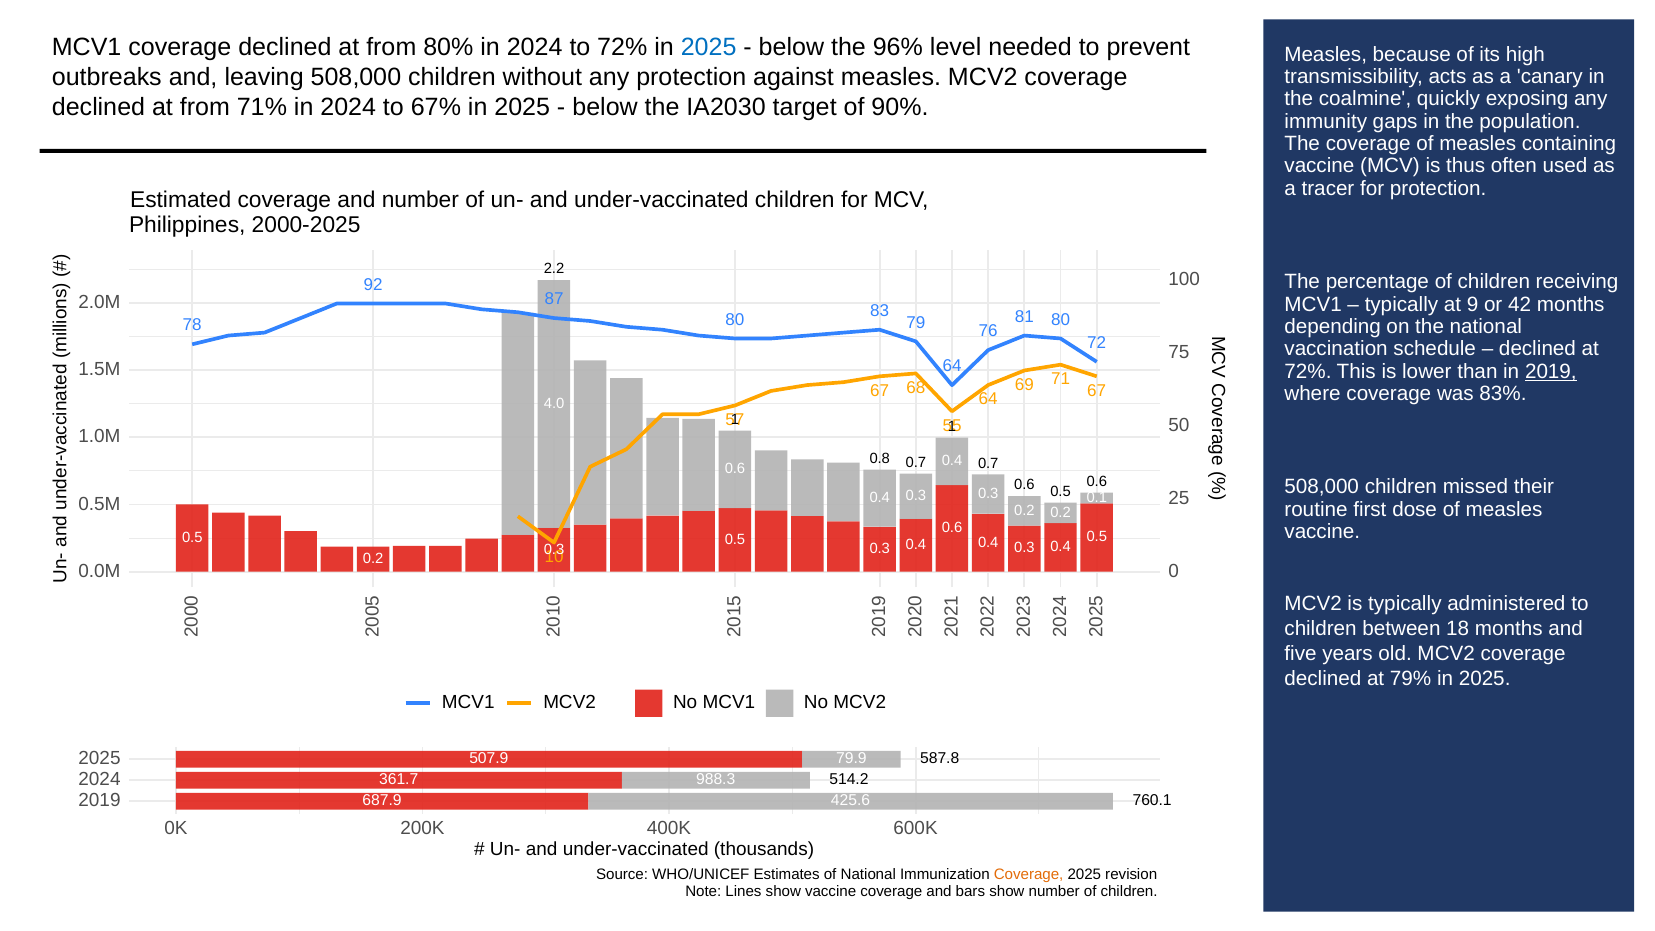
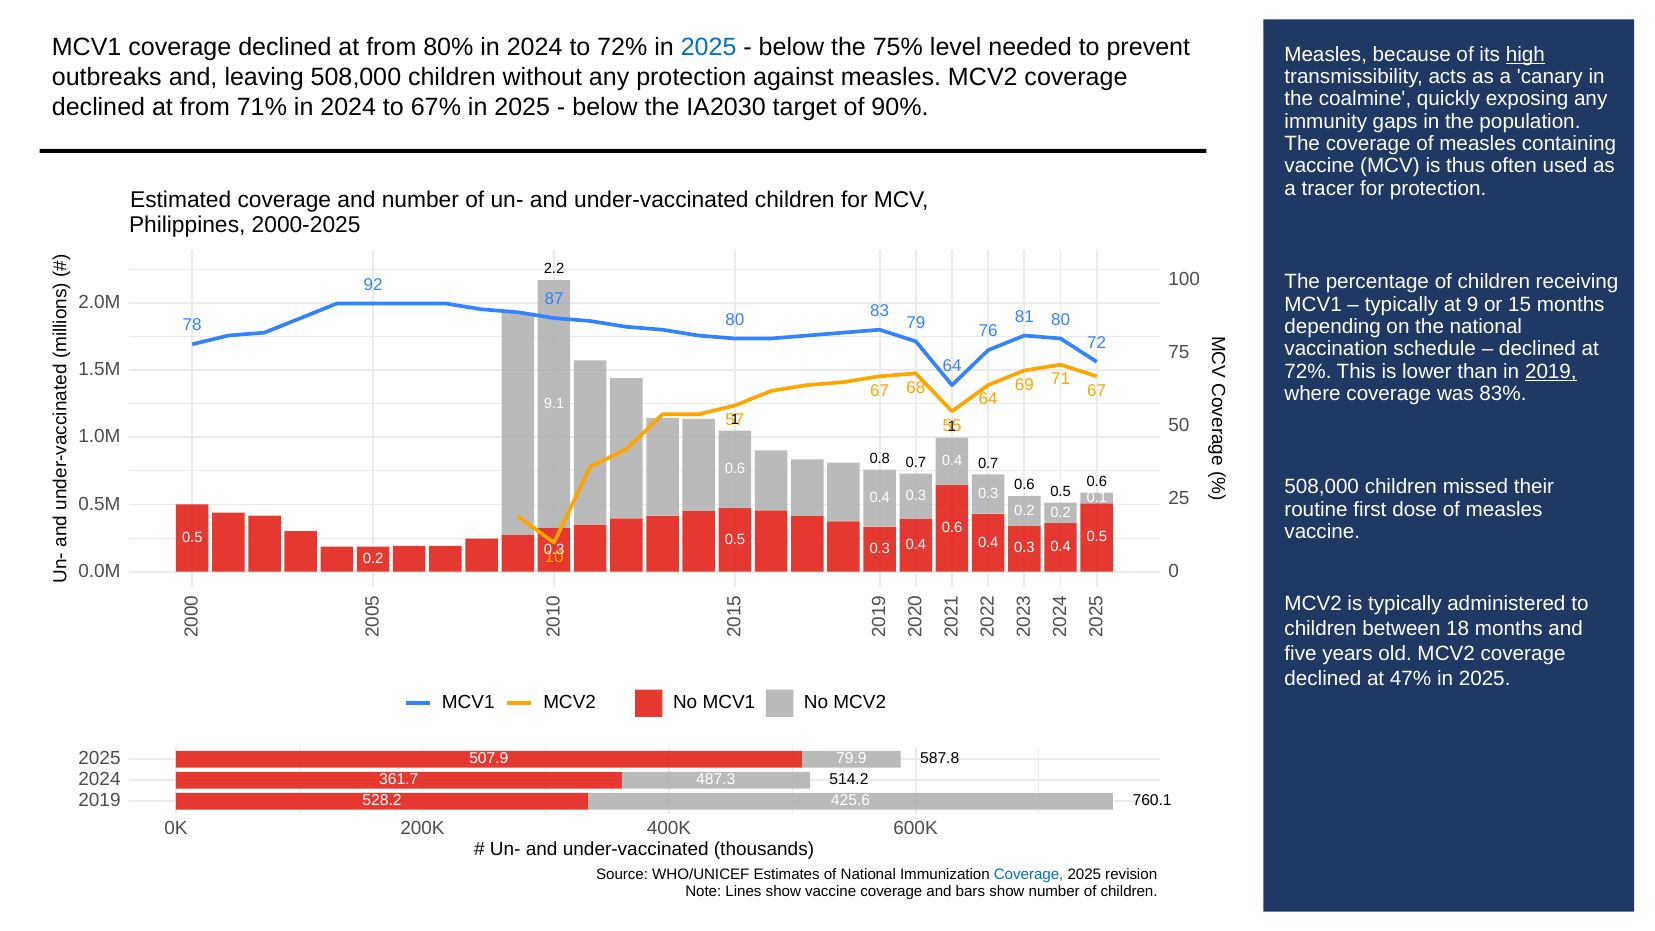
96%: 96% -> 75% (898, 48)
high underline: none -> present (1525, 54)
42: 42 -> 15 (1520, 304)
4.0: 4.0 -> 9.1 (554, 403)
79%: 79% -> 47% (1411, 678)
988.3: 988.3 -> 487.3 (716, 780)
687.9: 687.9 -> 528.2 (382, 801)
Coverage colour: orange -> blue (1029, 875)
